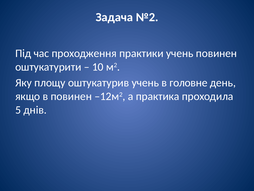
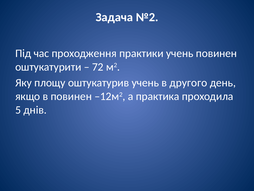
10: 10 -> 72 (98, 67)
головне: головне -> другого (188, 83)
